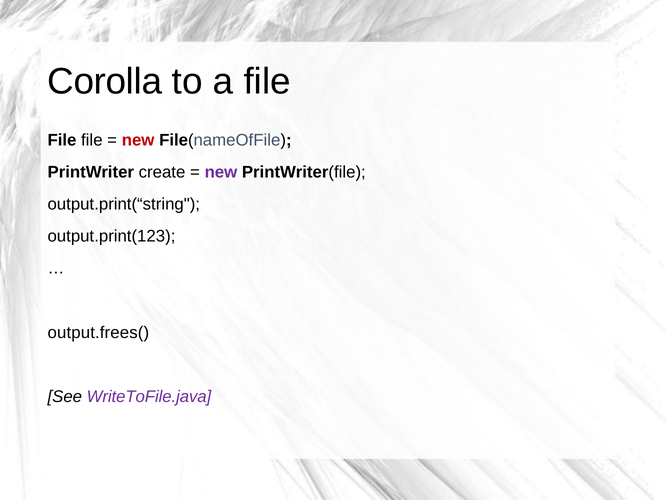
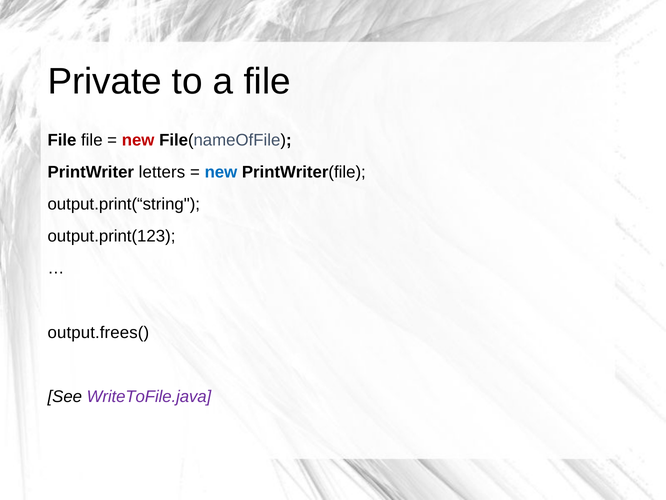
Corolla: Corolla -> Private (105, 82)
create: create -> letters (162, 172)
new colour: purple -> blue (221, 172)
